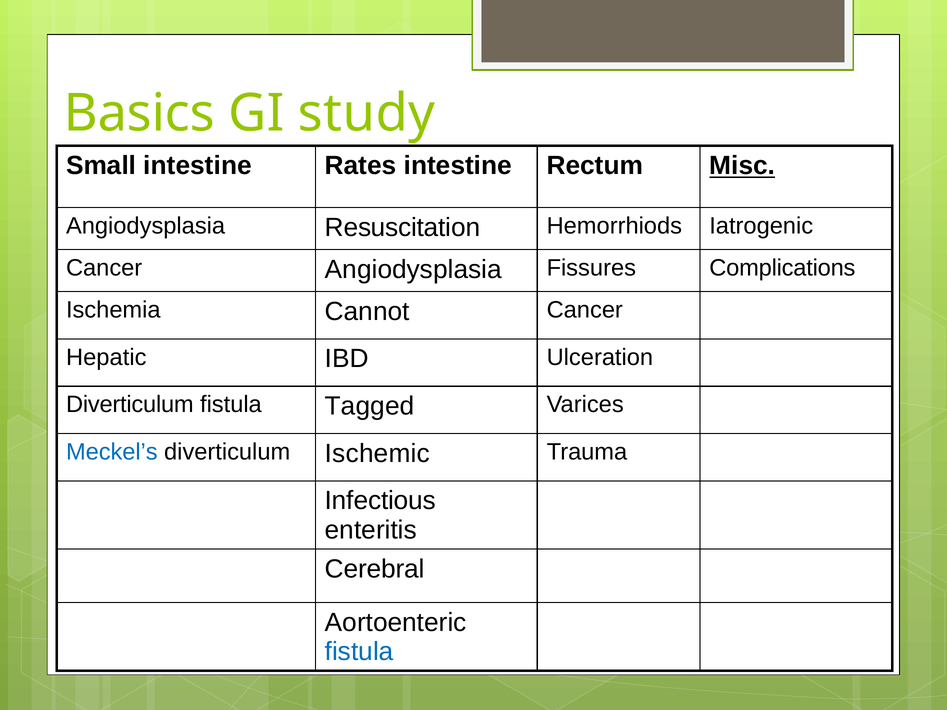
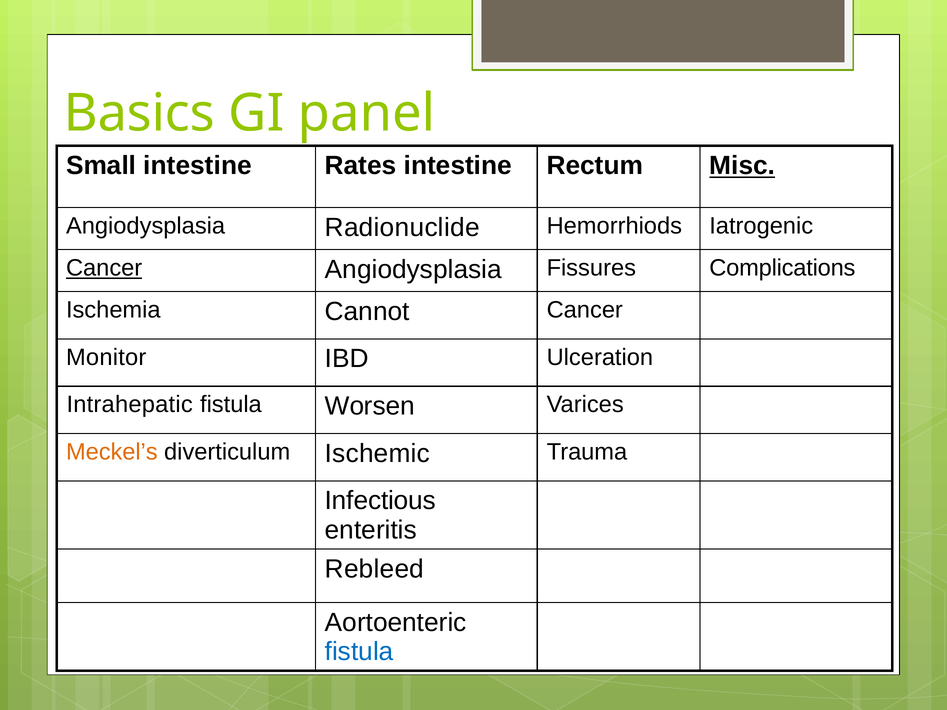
study: study -> panel (367, 113)
Resuscitation: Resuscitation -> Radionuclide (402, 227)
Cancer underline: none -> present (104, 268)
Hepatic: Hepatic -> Monitor (106, 357)
Diverticulum: Diverticulum -> Intrahepatic (130, 405)
Tagged: Tagged -> Worsen (370, 406)
Meckel’s colour: blue -> orange (112, 452)
Cerebral: Cerebral -> Rebleed (374, 569)
